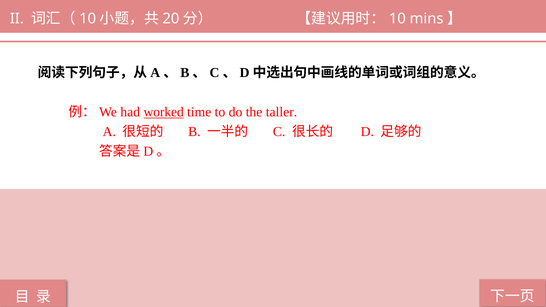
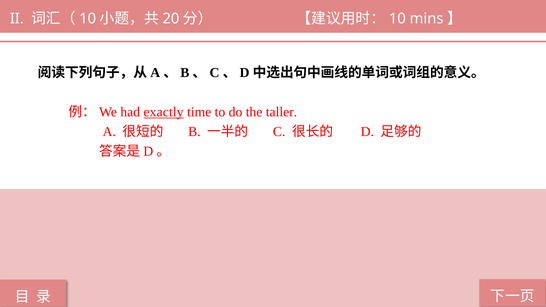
worked: worked -> exactly (164, 112)
